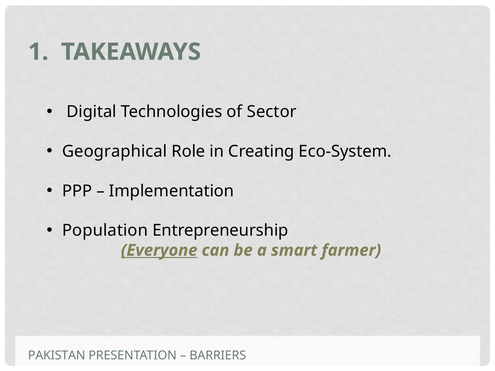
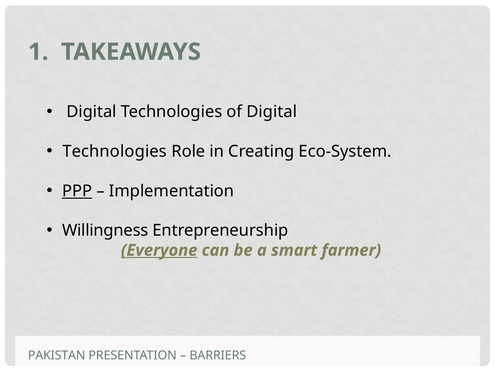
of Sector: Sector -> Digital (272, 112)
Geographical: Geographical -> Technologies (115, 151)
PPP underline: none -> present (77, 191)
Population: Population -> Willingness (105, 231)
